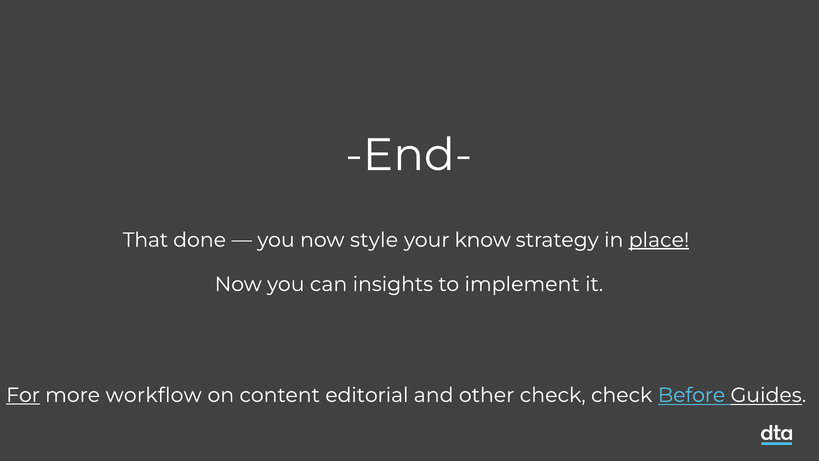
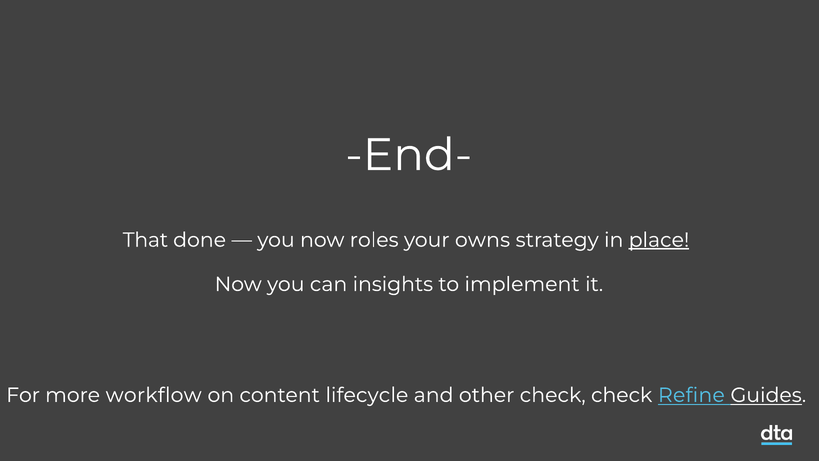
style: style -> roles (374, 240)
know: know -> owns (483, 240)
For underline: present -> none (23, 395)
editorial: editorial -> lifecycle (367, 395)
Before: Before -> Refine (691, 395)
